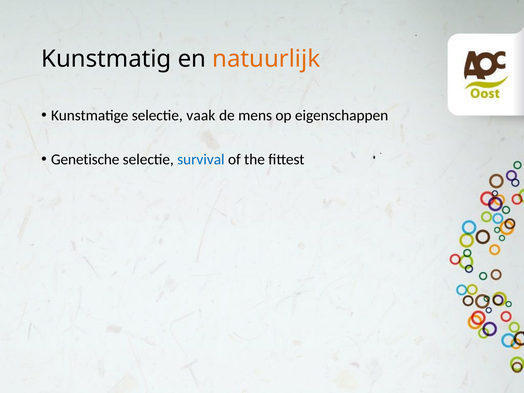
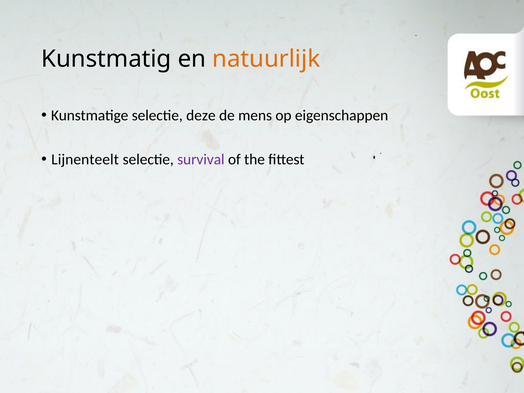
vaak: vaak -> deze (201, 115)
Genetische: Genetische -> Lijnenteelt (85, 159)
survival colour: blue -> purple (201, 159)
